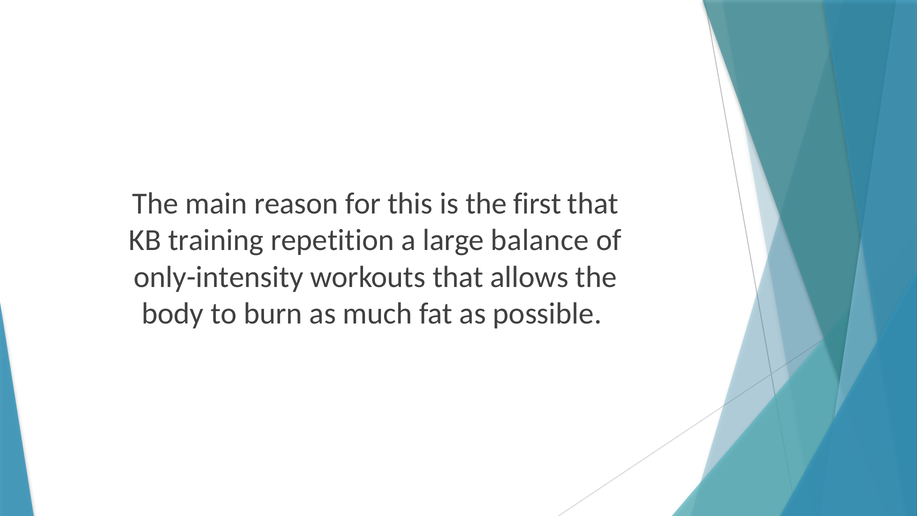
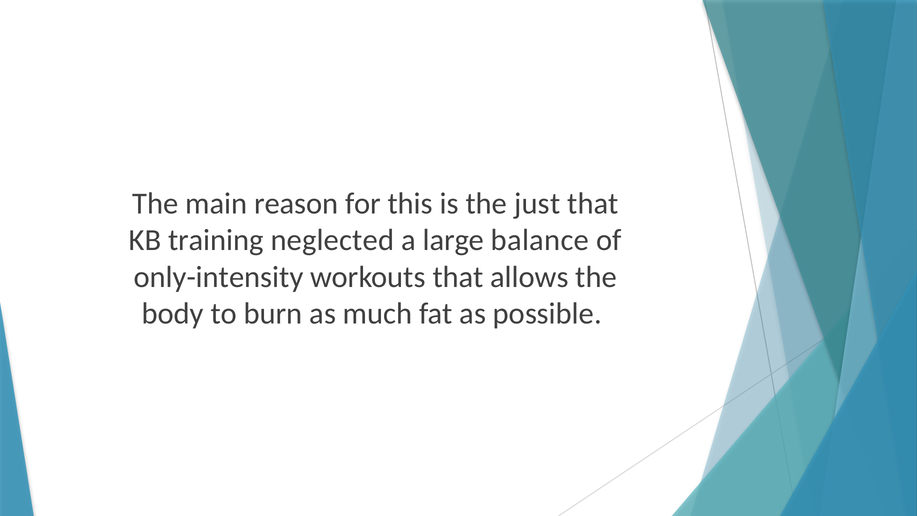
first: first -> just (537, 204)
repetition: repetition -> neglected (332, 240)
